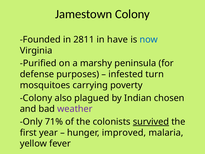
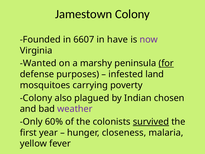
2811: 2811 -> 6607 (84, 40)
now colour: blue -> purple (149, 40)
Purified: Purified -> Wanted (38, 63)
for underline: none -> present (166, 63)
turn: turn -> land (155, 74)
71%: 71% -> 60% (54, 122)
improved: improved -> closeness (124, 132)
